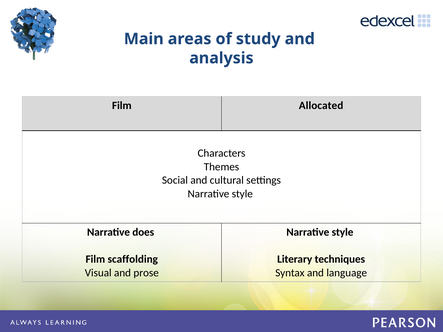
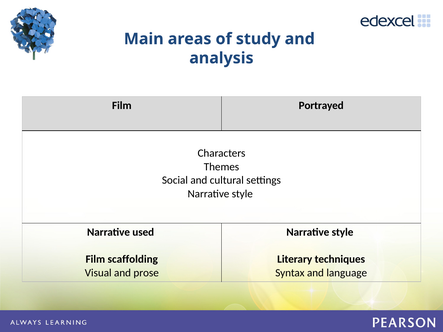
Allocated: Allocated -> Portrayed (321, 106)
does: does -> used (143, 232)
